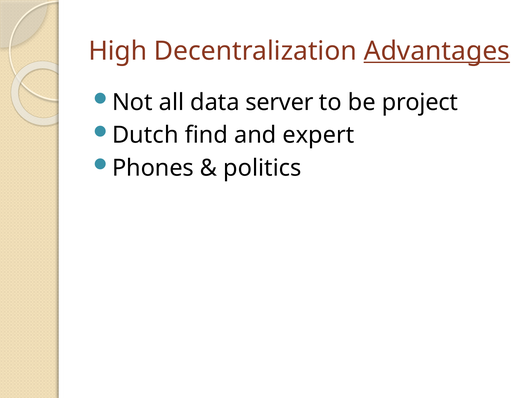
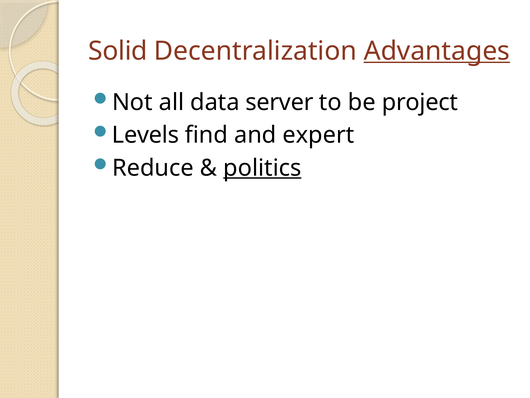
High: High -> Solid (118, 51)
Dutch: Dutch -> Levels (145, 135)
Phones: Phones -> Reduce (153, 168)
politics underline: none -> present (262, 168)
